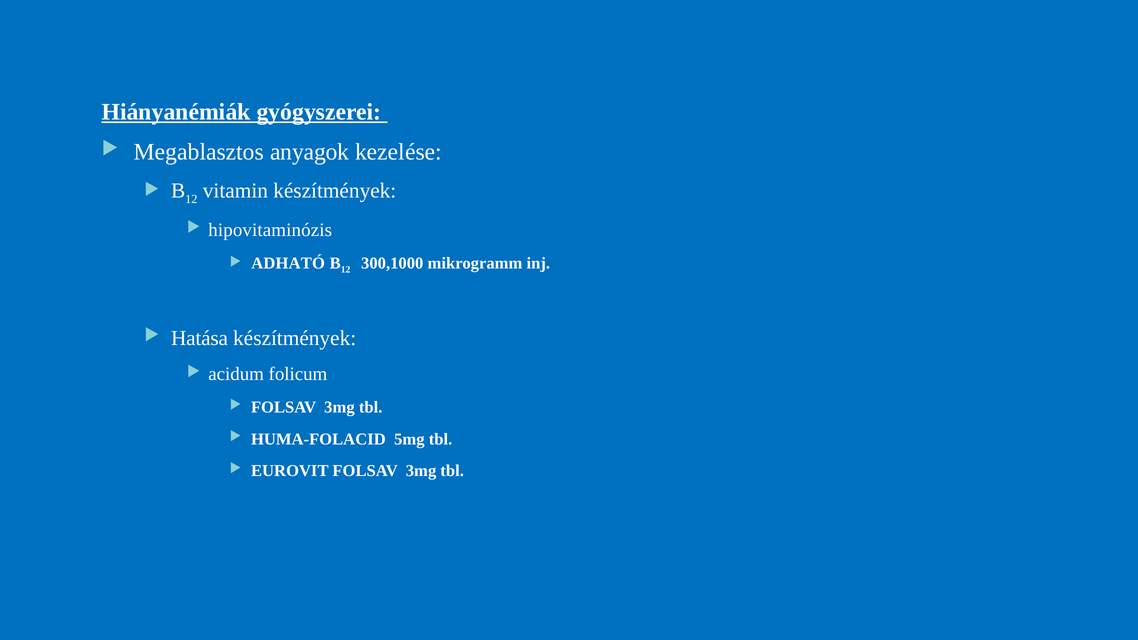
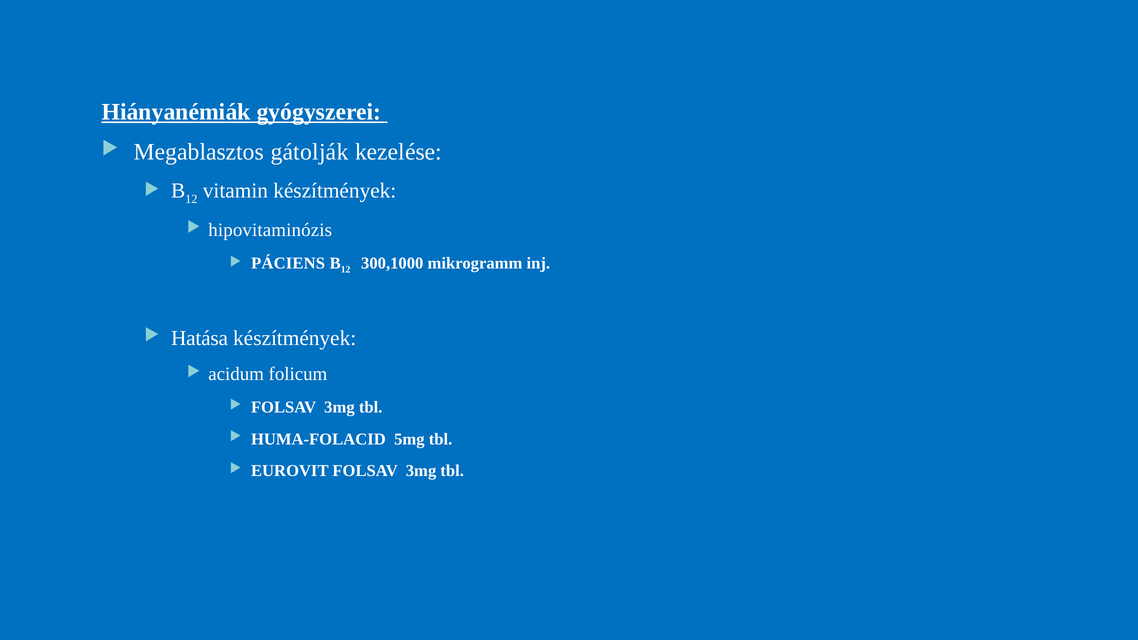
anyagok: anyagok -> gátolják (309, 152)
ADHATÓ: ADHATÓ -> PÁCIENS (288, 263)
